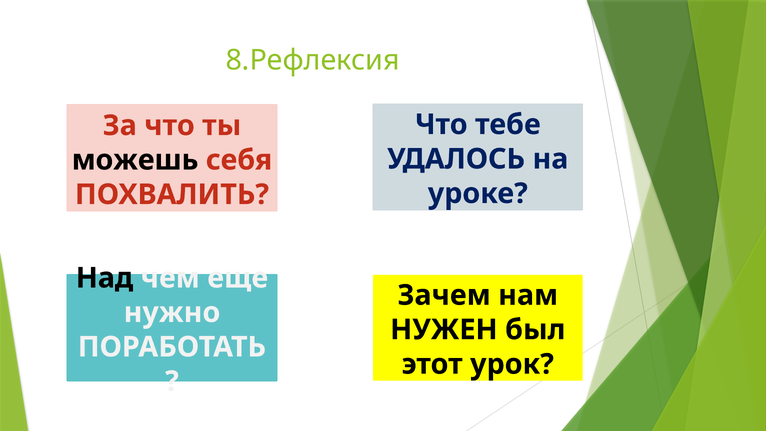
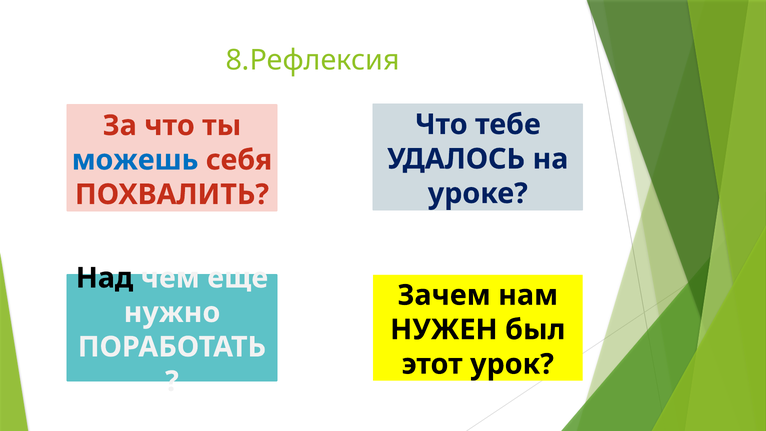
можешь colour: black -> blue (135, 160)
